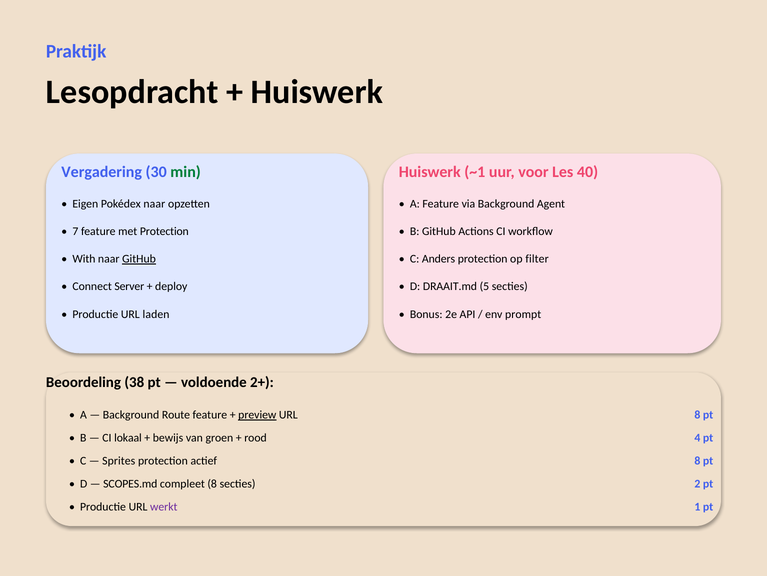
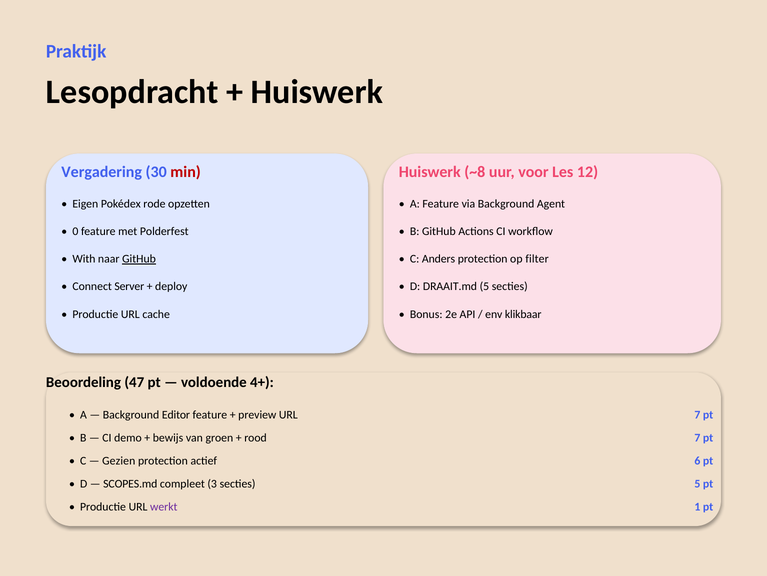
min colour: green -> red (186, 172)
~1: ~1 -> ~8 (475, 172)
40: 40 -> 12 (588, 172)
Pokédex naar: naar -> rode (154, 203)
7: 7 -> 0 (75, 231)
met Protection: Protection -> Polderfest (164, 231)
laden: laden -> cache (156, 314)
prompt: prompt -> klikbaar (523, 314)
38: 38 -> 47 (134, 382)
2+: 2+ -> 4+ (262, 382)
Route: Route -> Editor (176, 414)
preview underline: present -> none (257, 414)
URL 8: 8 -> 7 (697, 414)
lokaal: lokaal -> demo (128, 437)
rood 4: 4 -> 7 (697, 437)
Sprites: Sprites -> Gezien (119, 460)
actief 8: 8 -> 6 (697, 460)
compleet 8: 8 -> 3 (212, 483)
secties 2: 2 -> 5 (697, 483)
